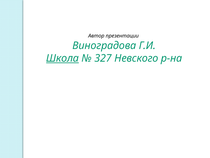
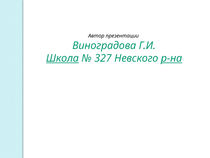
р-на underline: none -> present (172, 58)
